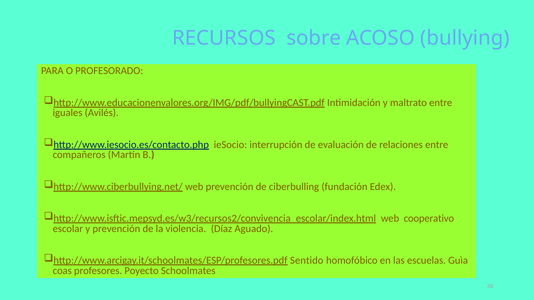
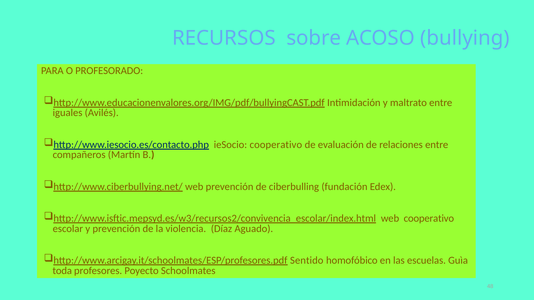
ieSocio interrupción: interrupción -> cooperativo (276, 145)
coas: coas -> toda (62, 271)
